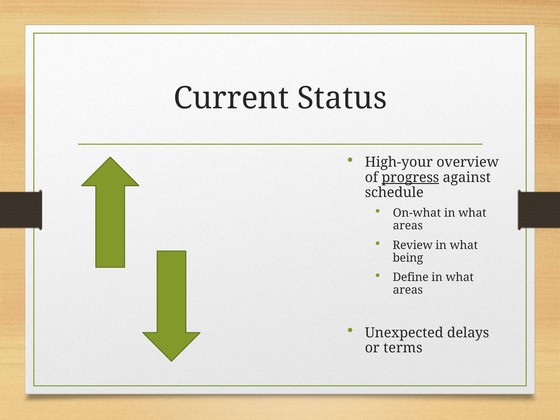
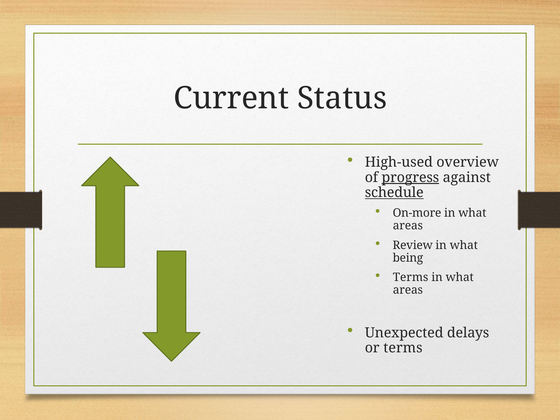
High-your: High-your -> High-used (399, 162)
schedule underline: none -> present (394, 193)
On-what: On-what -> On-more (417, 213)
Define: Define -> Terms (411, 277)
